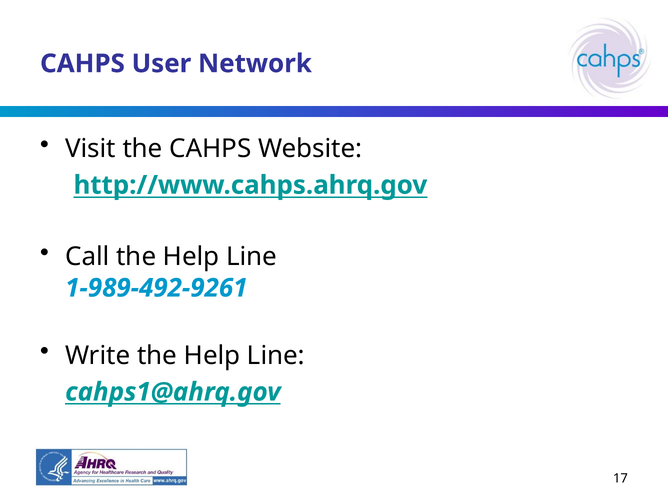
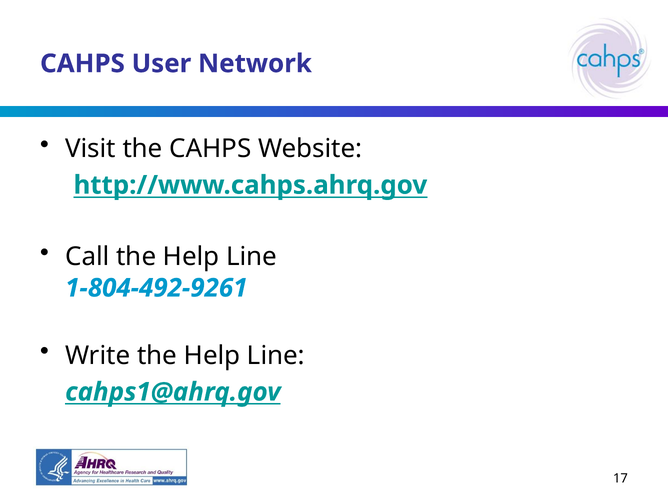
1-989-492-9261: 1-989-492-9261 -> 1-804-492-9261 (156, 288)
